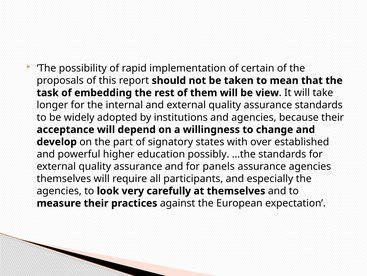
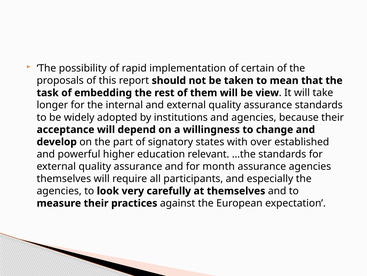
possibly: possibly -> relevant (208, 154)
panels: panels -> month (219, 166)
